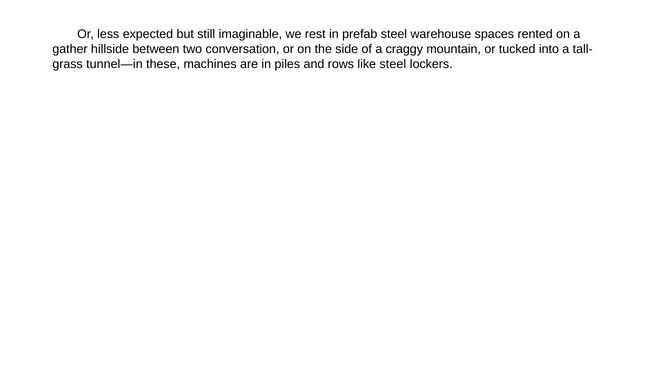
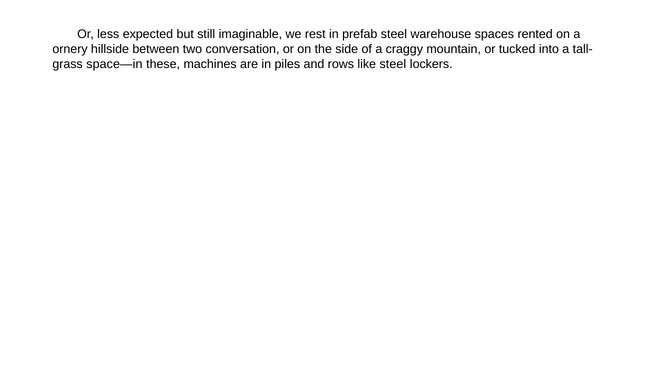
gather: gather -> ornery (70, 49)
tunnel—in: tunnel—in -> space—in (114, 64)
